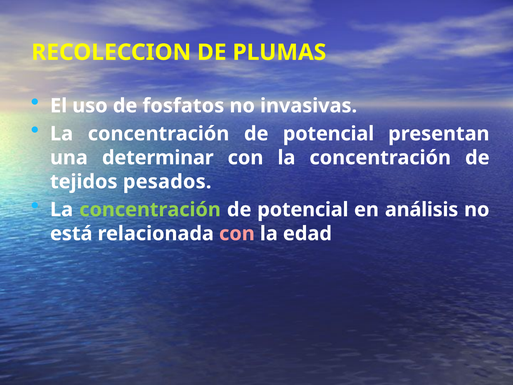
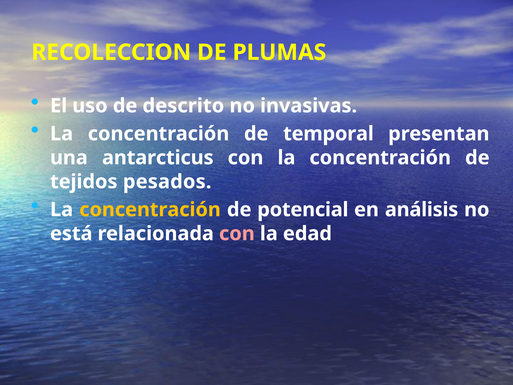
fosfatos: fosfatos -> descrito (183, 106)
potencial: potencial -> temporal (328, 134)
determinar: determinar -> antarcticus (158, 158)
concentración colour: light green -> yellow (150, 210)
